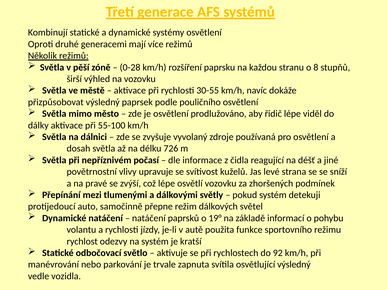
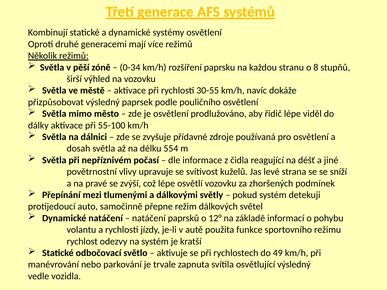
0-28: 0-28 -> 0-34 (130, 67)
vyvolaný: vyvolaný -> přídavné (190, 137)
726: 726 -> 554 (171, 149)
19°: 19° -> 12° (215, 218)
92: 92 -> 49 (278, 253)
